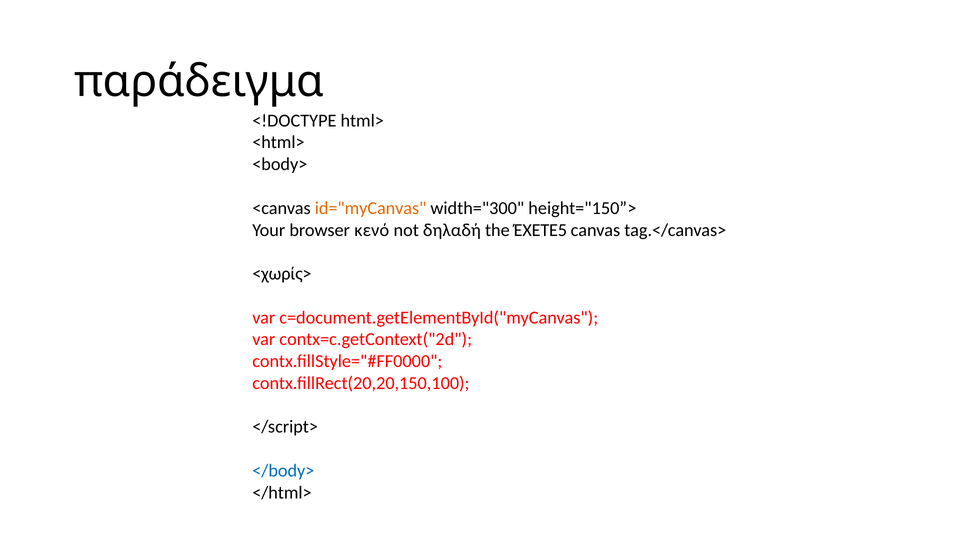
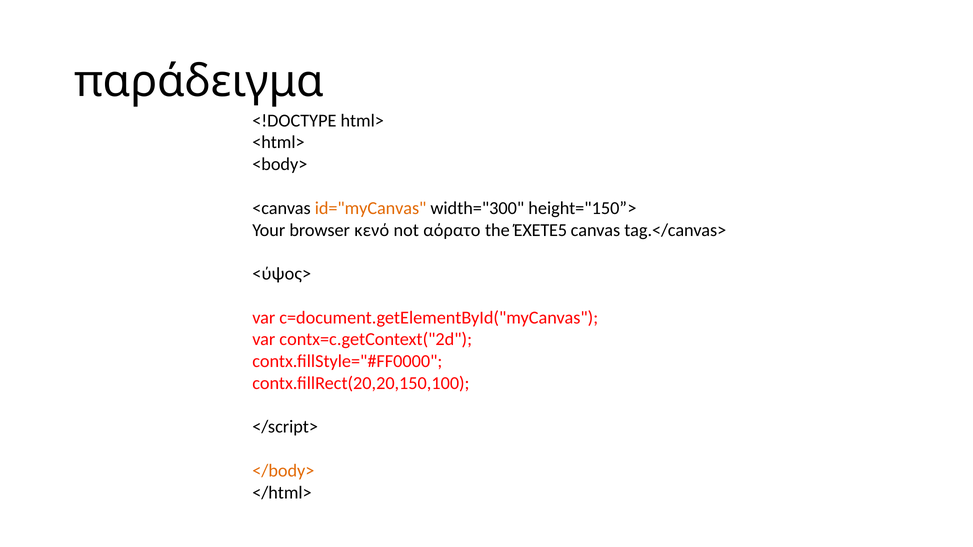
δηλαδή: δηλαδή -> αόρατο (452, 230)
<χωρίς>: <χωρίς> -> <ύψος> (282, 274)
</body> colour: blue -> orange (283, 471)
